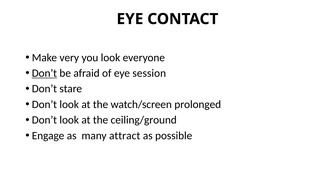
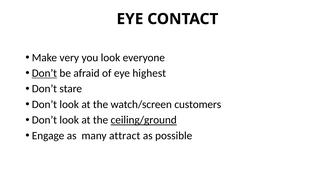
session: session -> highest (149, 73)
prolonged: prolonged -> customers (198, 104)
ceiling/ground underline: none -> present (144, 120)
